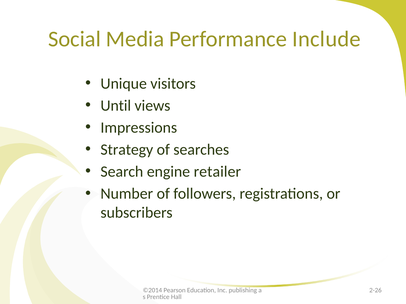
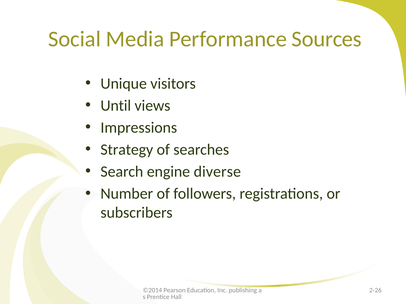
Include: Include -> Sources (327, 39)
retailer: retailer -> diverse (217, 172)
